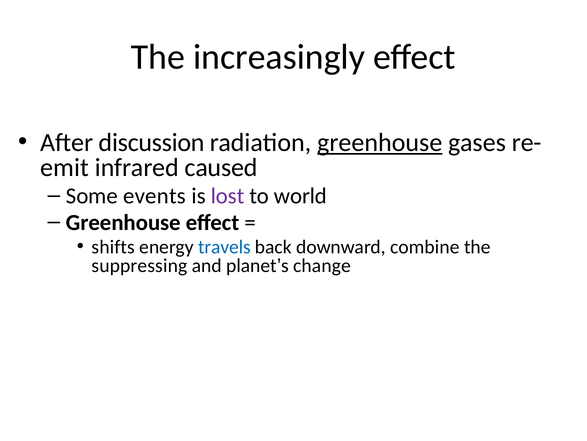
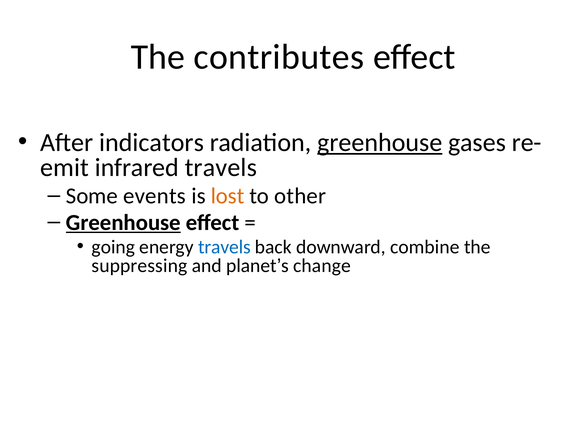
increasingly: increasingly -> contributes (279, 57)
discussion: discussion -> indicators (152, 142)
infrared caused: caused -> travels (221, 167)
lost colour: purple -> orange (228, 196)
world: world -> other (300, 196)
Greenhouse underline: none -> present (123, 222)
shifts: shifts -> going (113, 247)
